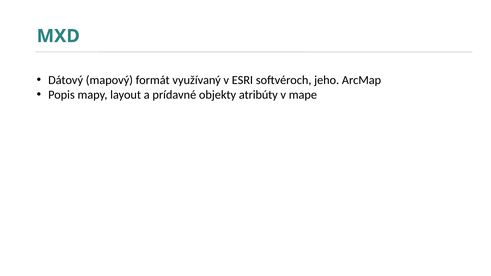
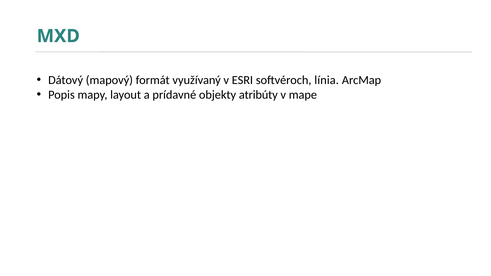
jeho: jeho -> línia (327, 80)
